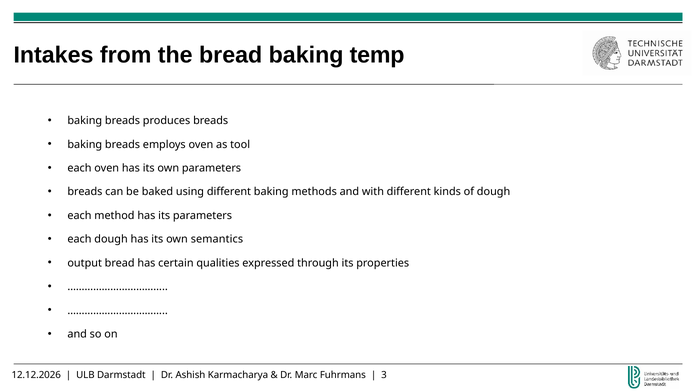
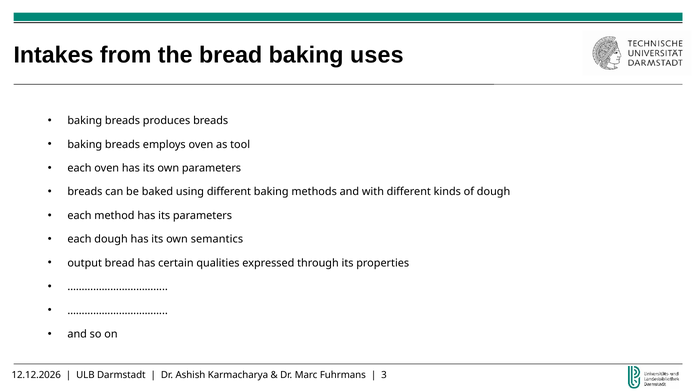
temp: temp -> uses (377, 55)
